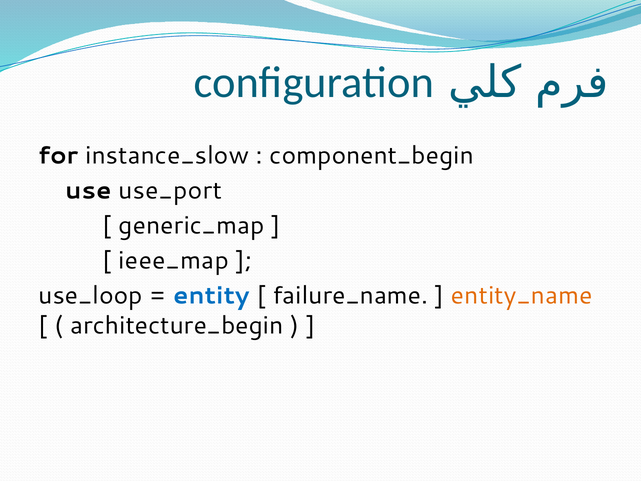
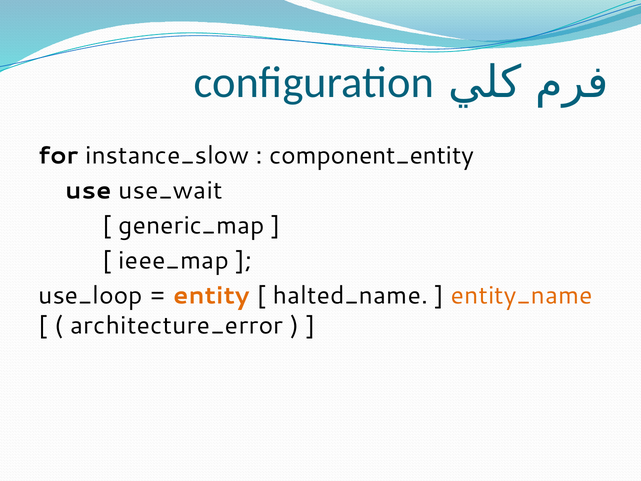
component_begin: component_begin -> component_entity (372, 156)
use_port: use_port -> use_wait (170, 190)
entity colour: blue -> orange (212, 295)
failure_name: failure_name -> halted_name (350, 295)
architecture_begin: architecture_begin -> architecture_error (177, 325)
